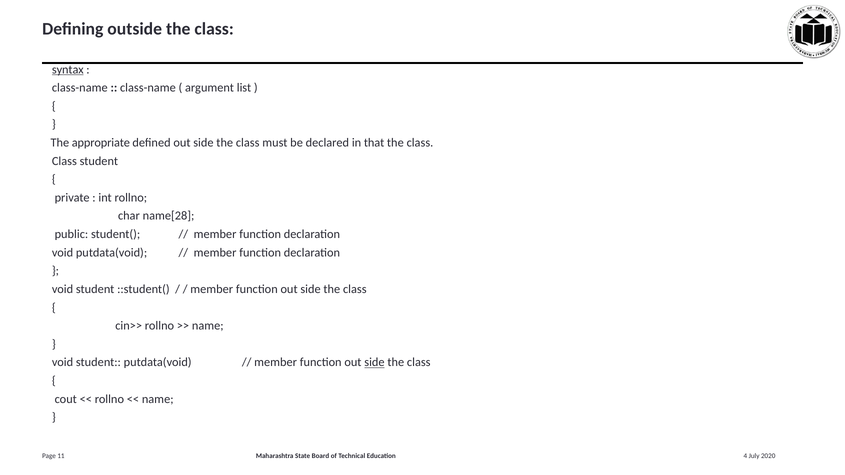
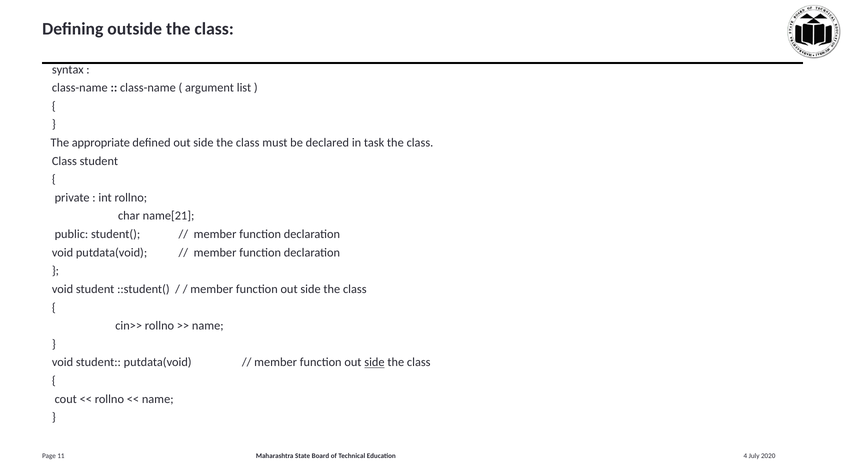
syntax underline: present -> none (68, 70)
that: that -> task (374, 143)
name[28: name[28 -> name[21 (169, 216)
